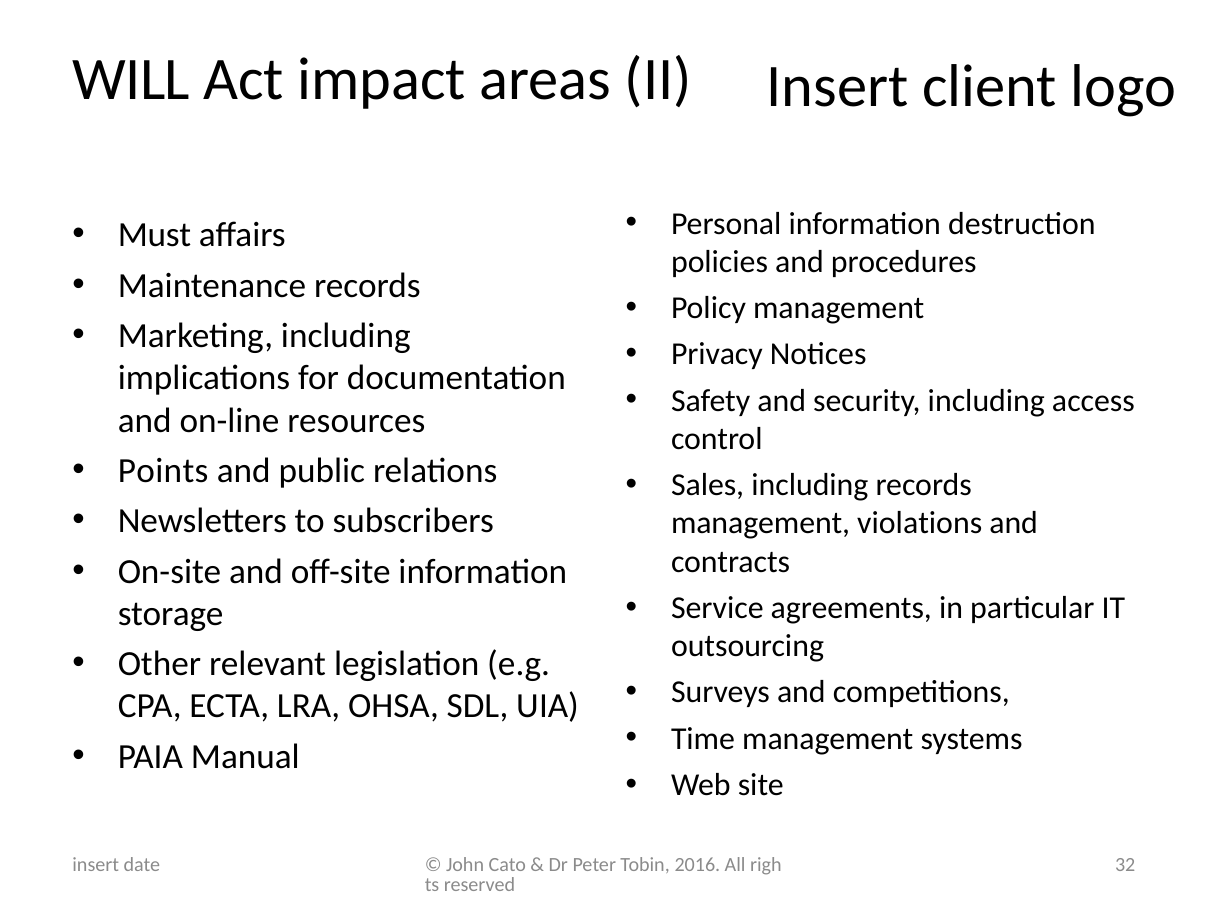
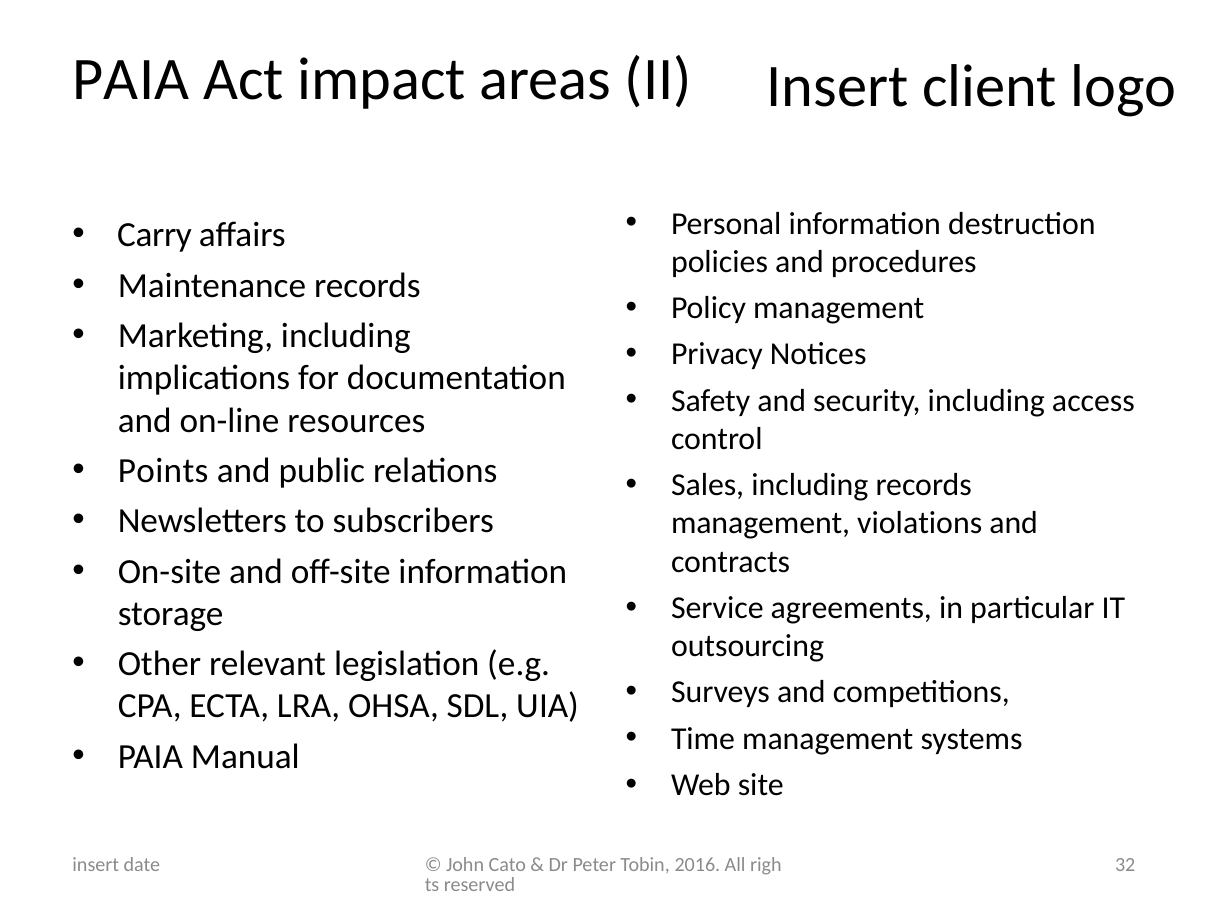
WILL: WILL -> PAIA (131, 80)
Must: Must -> Carry (155, 235)
